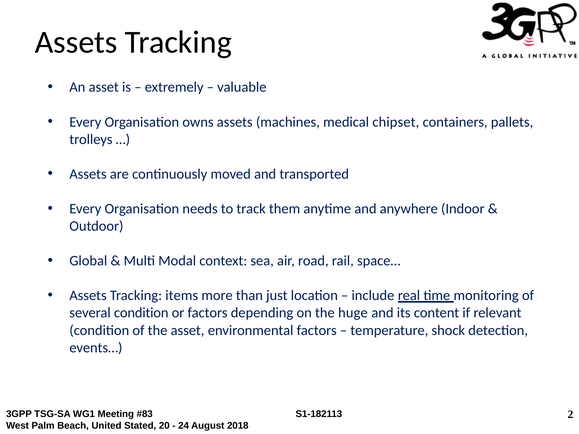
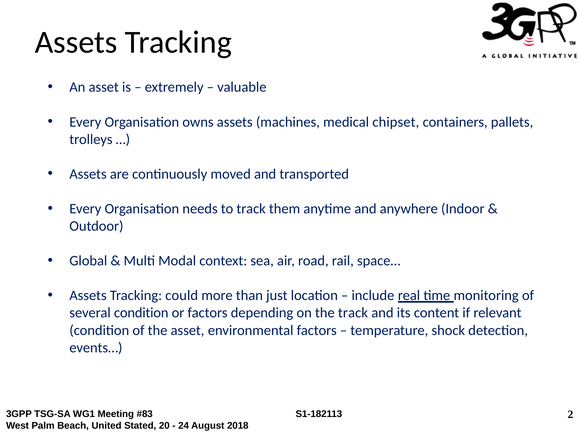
items: items -> could (182, 296)
the huge: huge -> track (353, 313)
